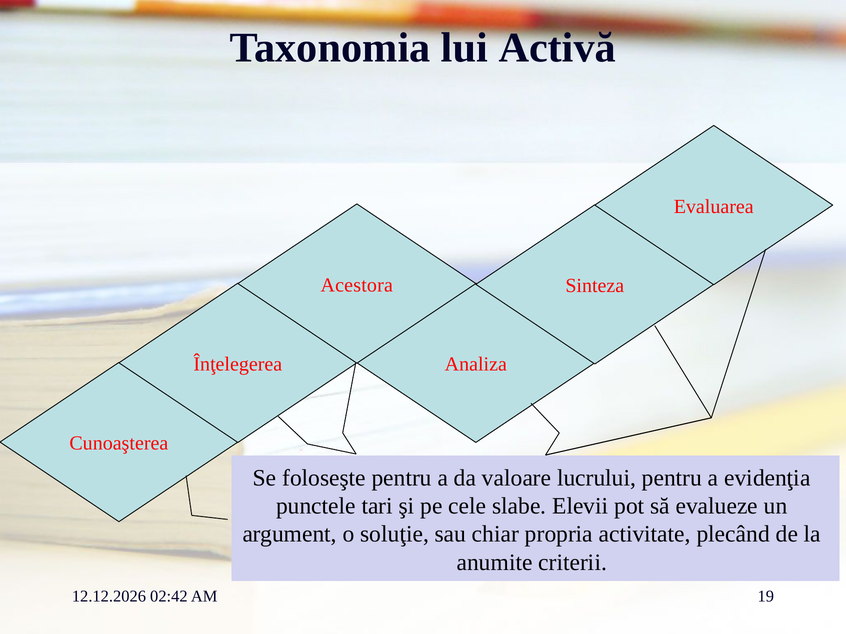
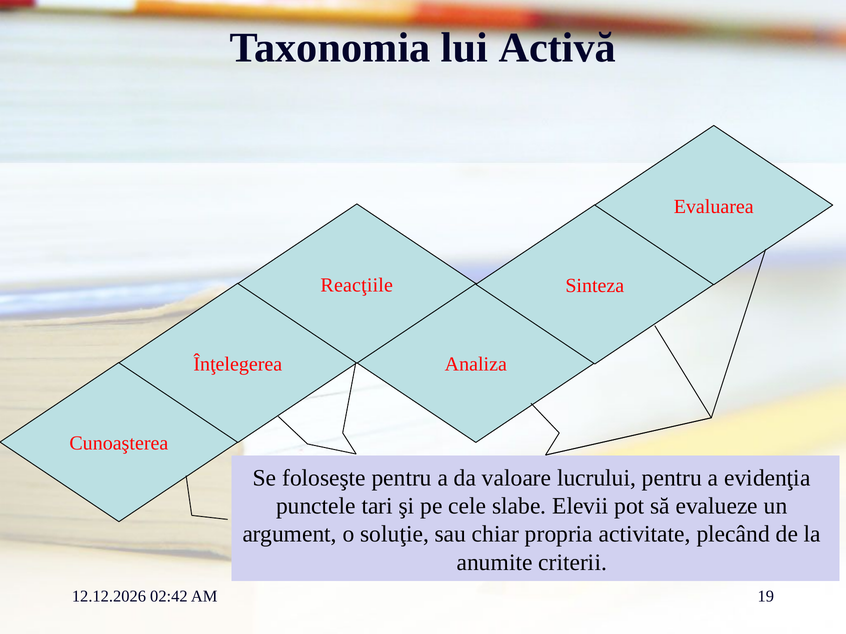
Acestora: Acestora -> Reacţiile (357, 285)
